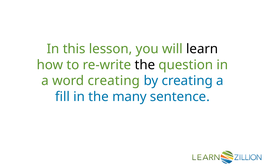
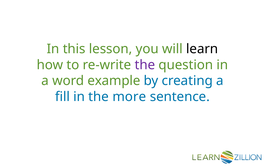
the colour: black -> purple (145, 65)
word creating: creating -> example (114, 81)
many: many -> more (129, 97)
